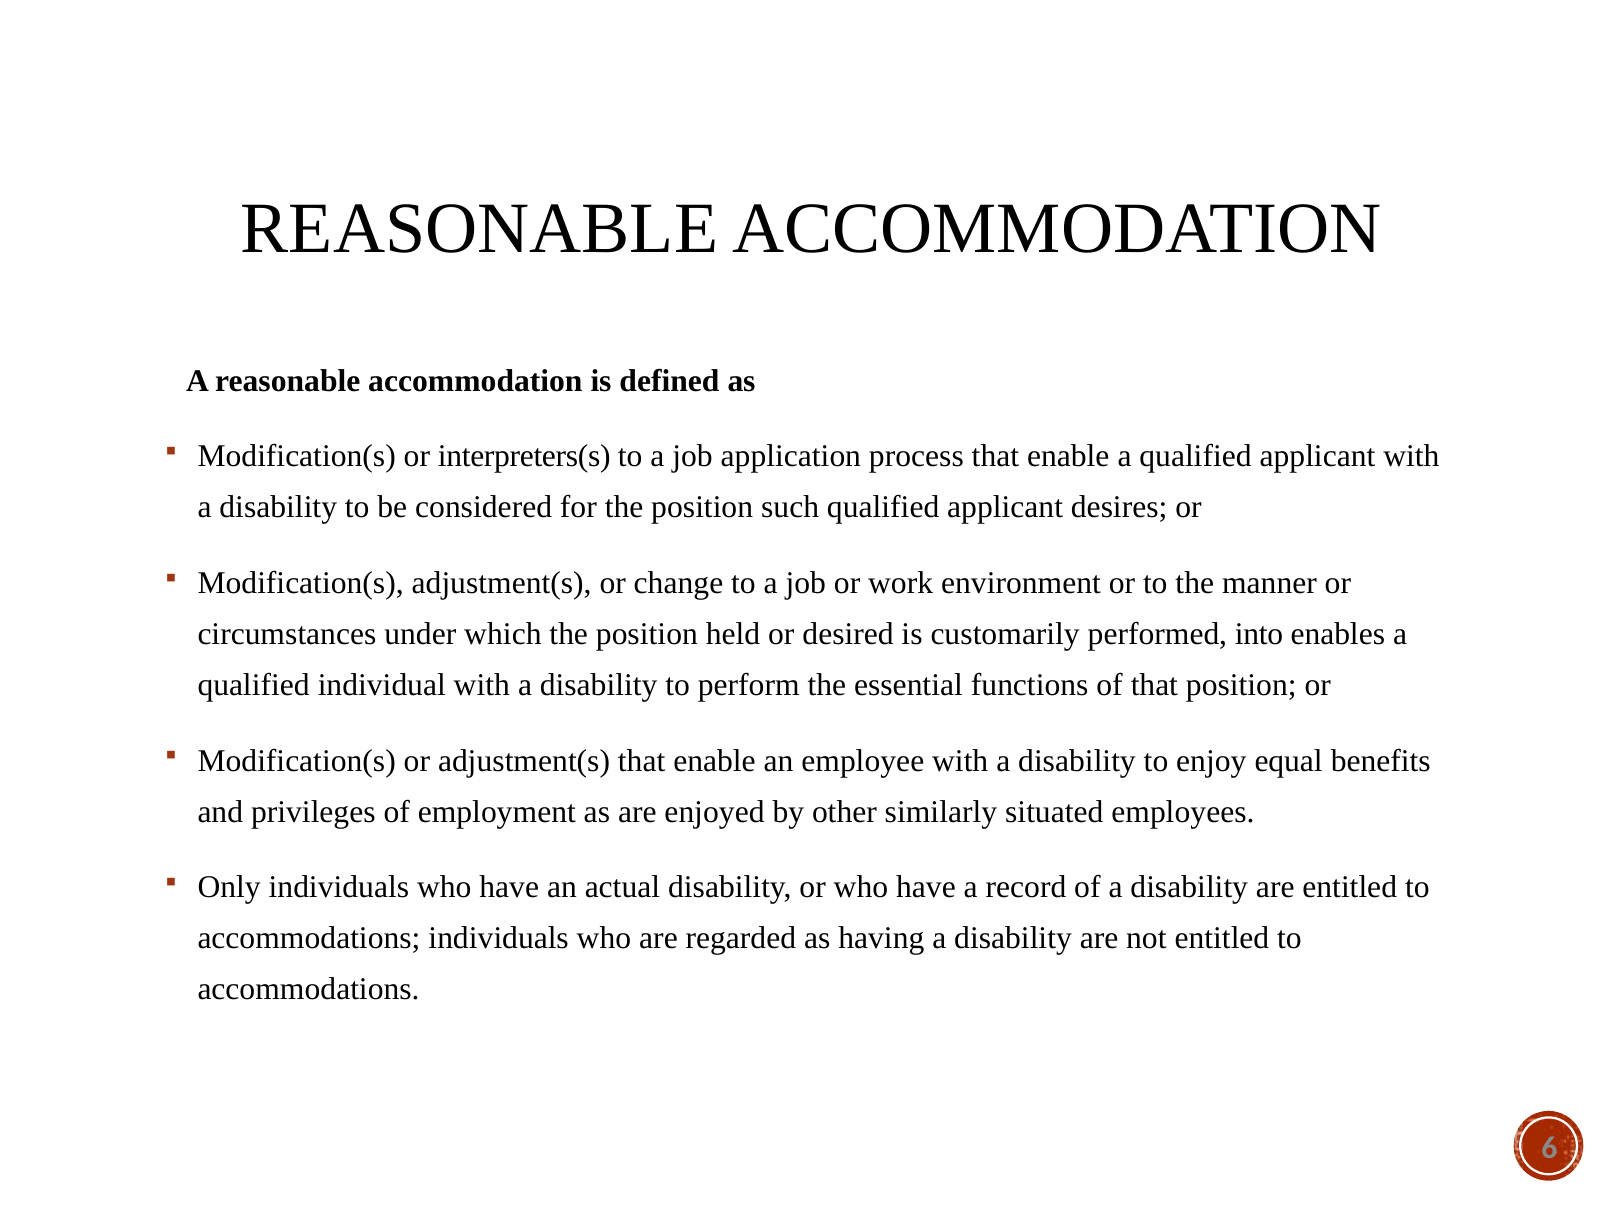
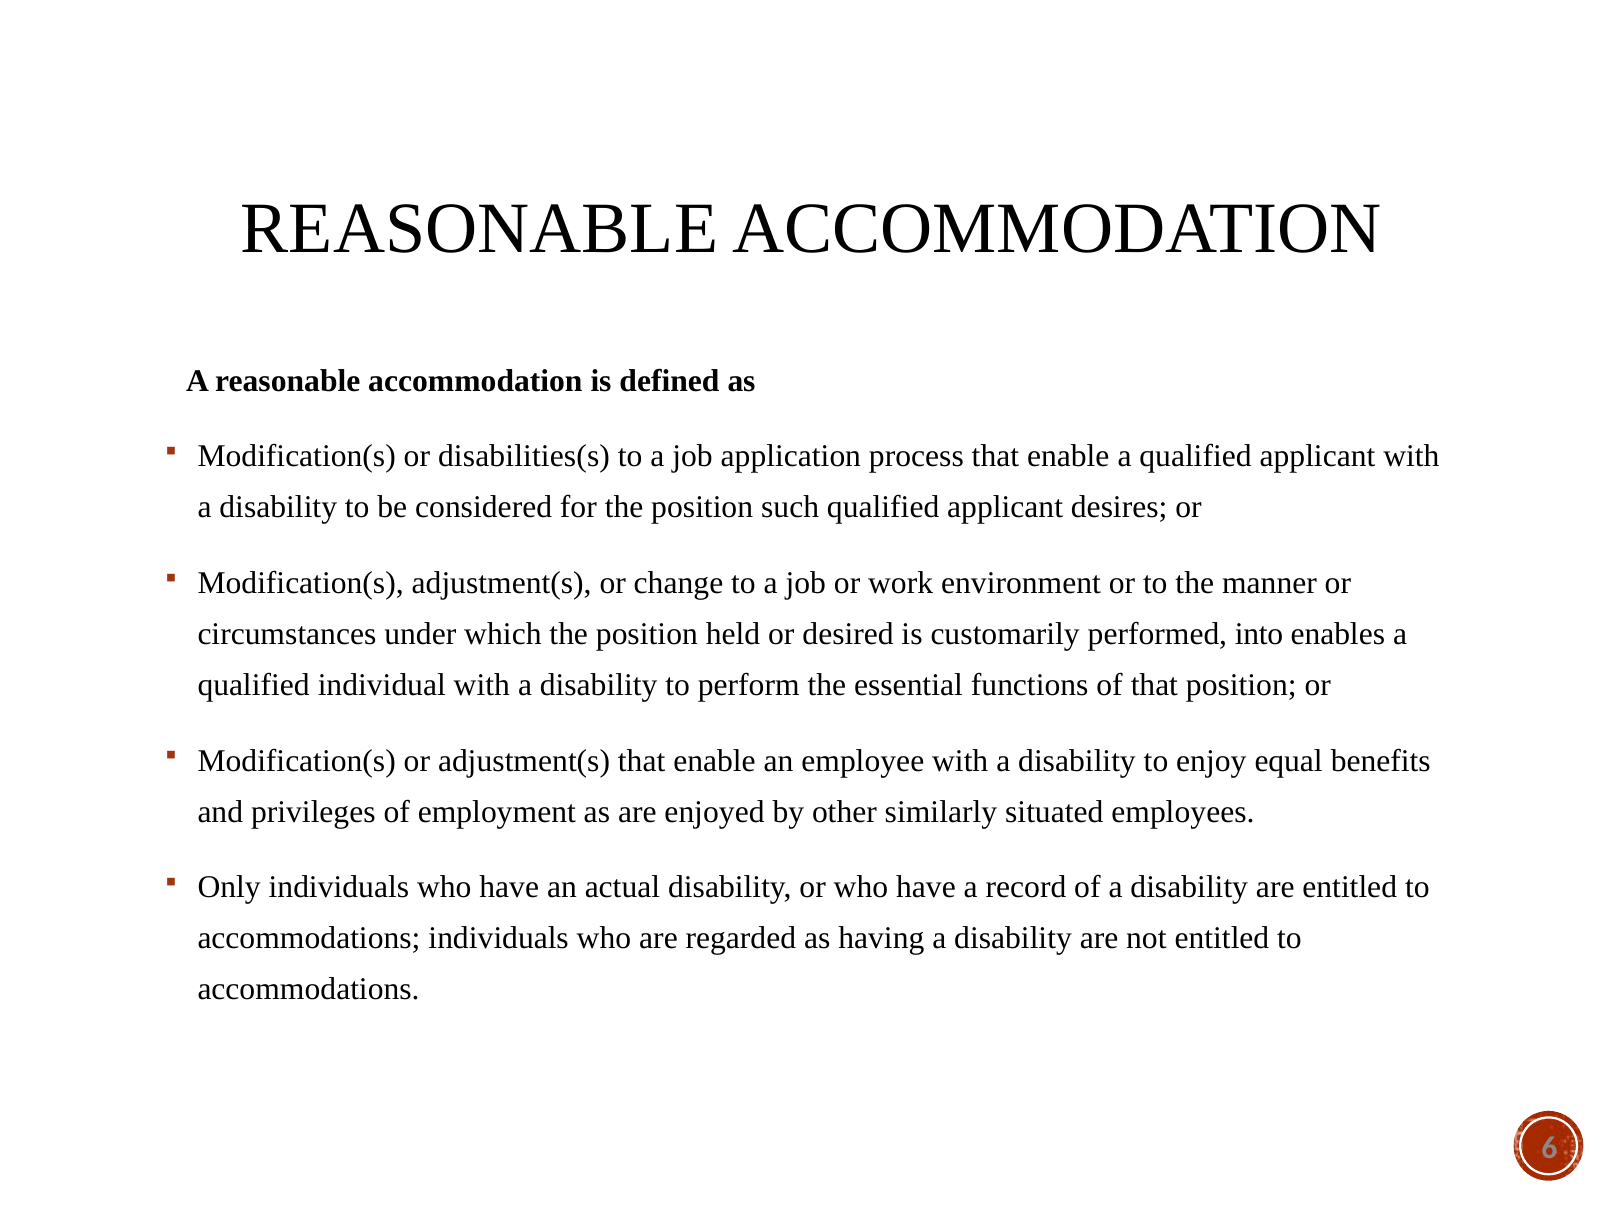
interpreters(s: interpreters(s -> disabilities(s (524, 456)
